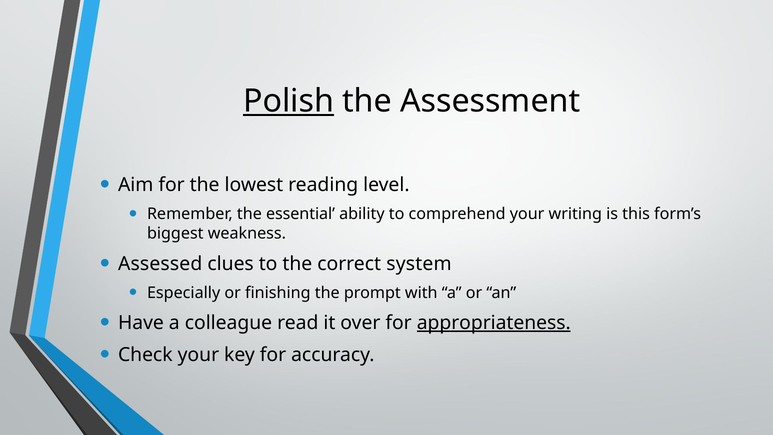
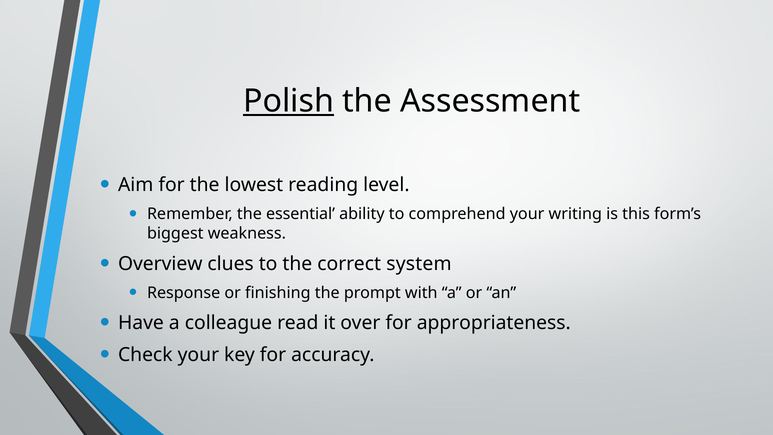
Assessed: Assessed -> Overview (160, 264)
Especially: Especially -> Response (184, 293)
appropriateness underline: present -> none (494, 323)
